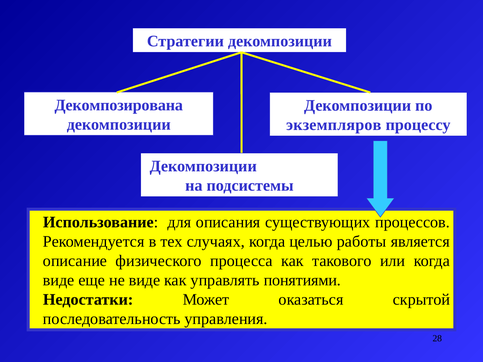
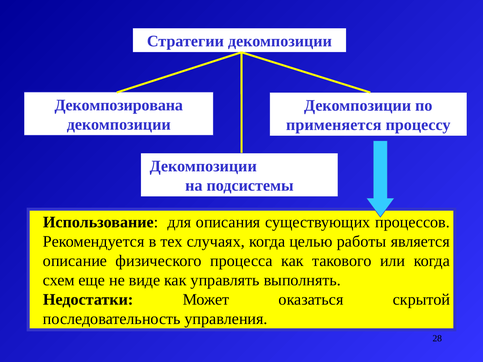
экземпляров: экземпляров -> применяется (334, 125)
виде: виде -> схем (59, 280)
понятиями: понятиями -> выполнять (302, 280)
